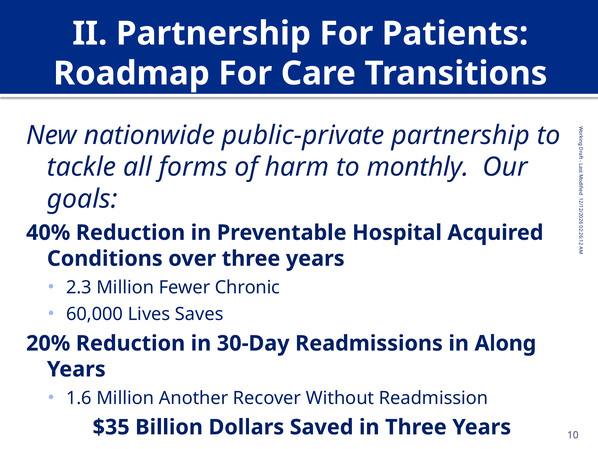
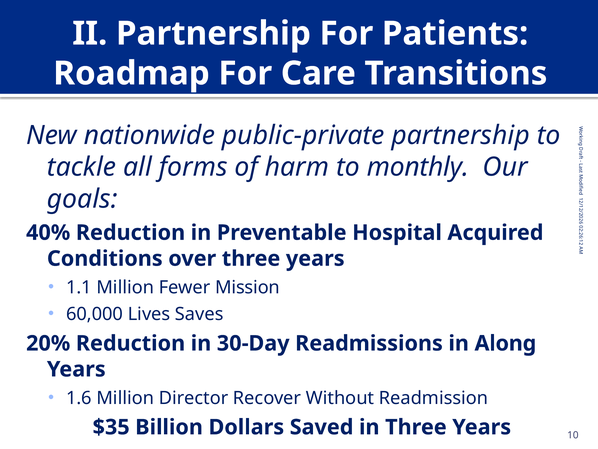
2.3: 2.3 -> 1.1 (79, 287)
Chronic: Chronic -> Mission (247, 287)
Another: Another -> Director (194, 398)
